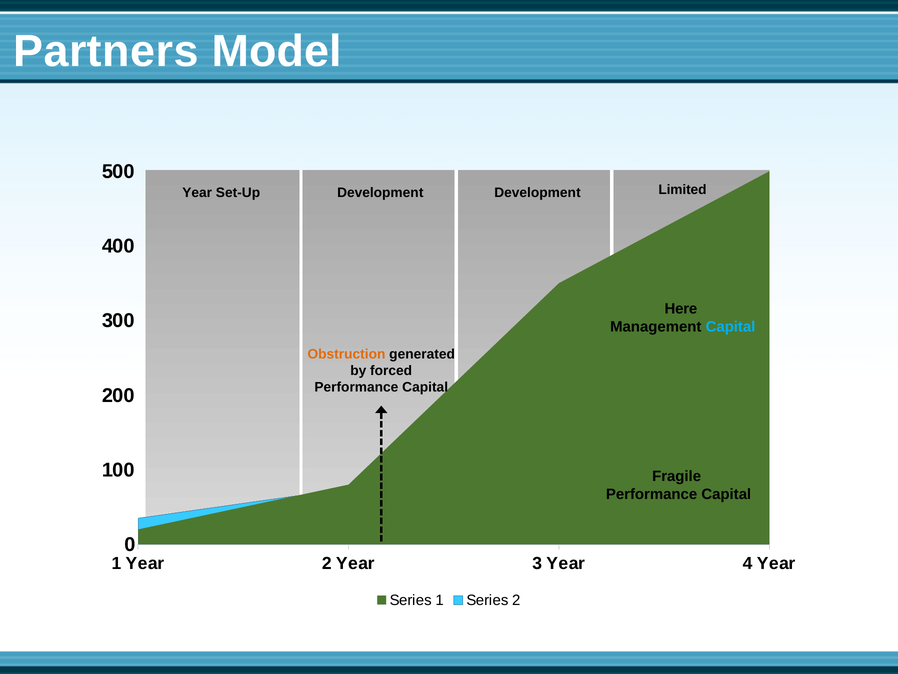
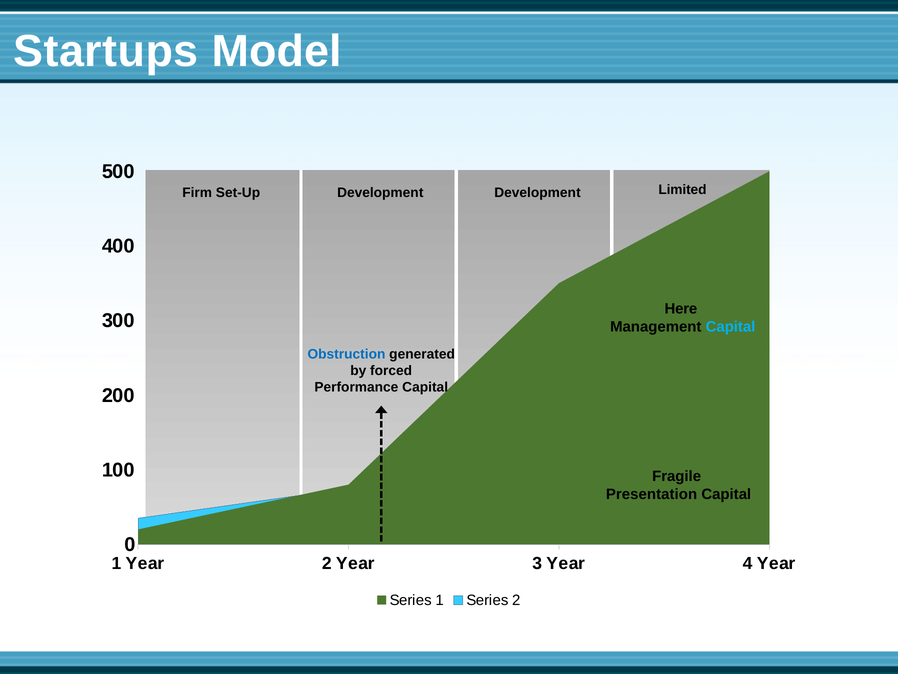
Partners: Partners -> Startups (106, 52)
Year: Year -> Firm (197, 192)
Obstruction colour: orange -> blue (346, 354)
Performance: Performance -> Presentation (652, 494)
